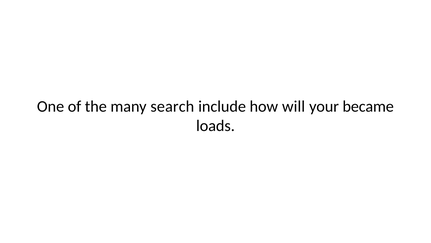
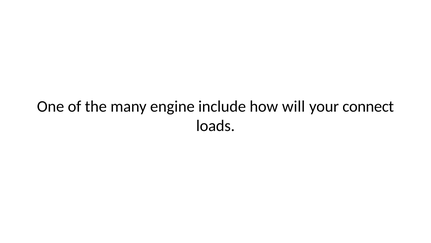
search: search -> engine (172, 106)
became: became -> connect (368, 106)
